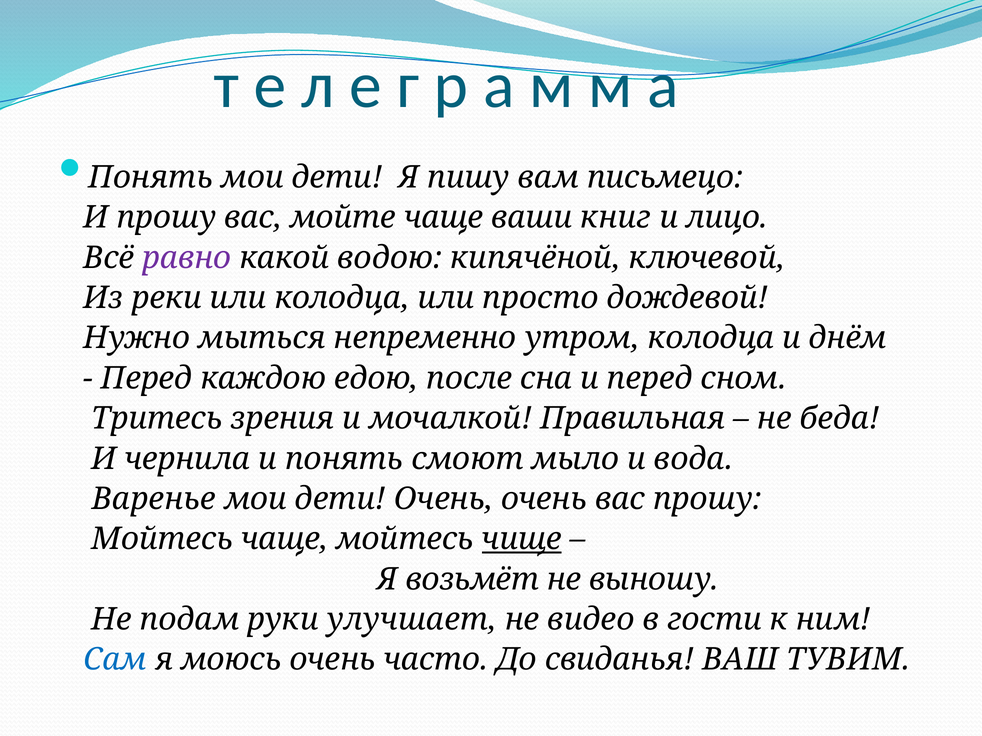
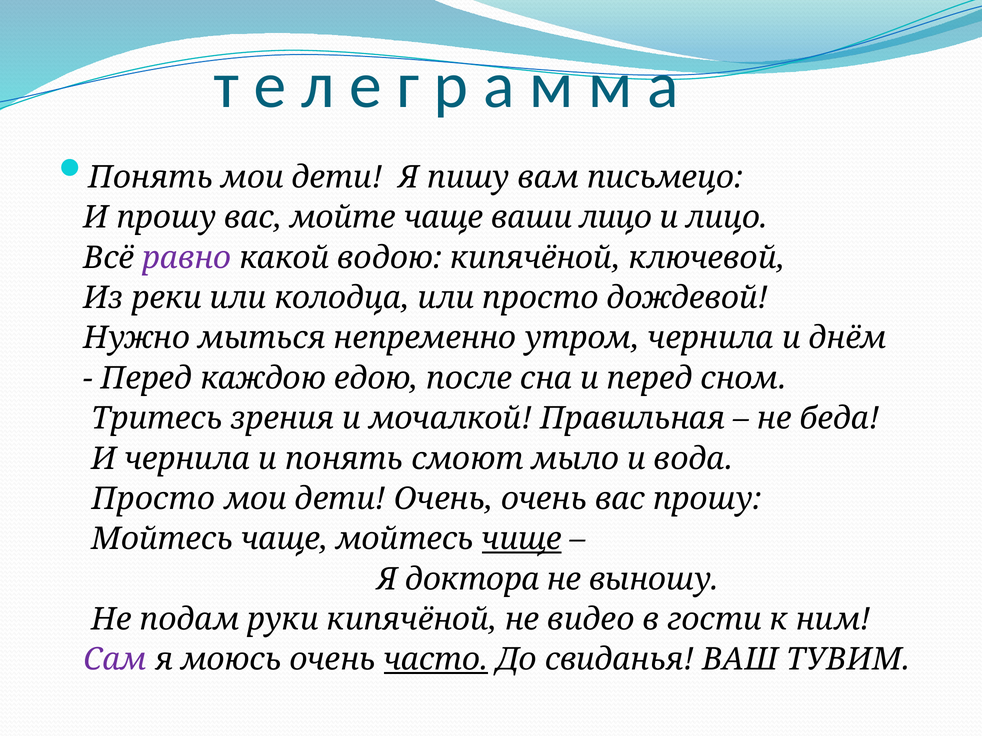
ваши книг: книг -> лицо (616, 218)
утром колодца: колодца -> чернила (711, 338)
Варенье: Варенье -> Просто (154, 499)
возьмёт: возьмёт -> доктора (472, 580)
руки улучшает: улучшает -> кипячёной (412, 620)
Сам colour: blue -> purple (115, 660)
часто underline: none -> present (436, 660)
